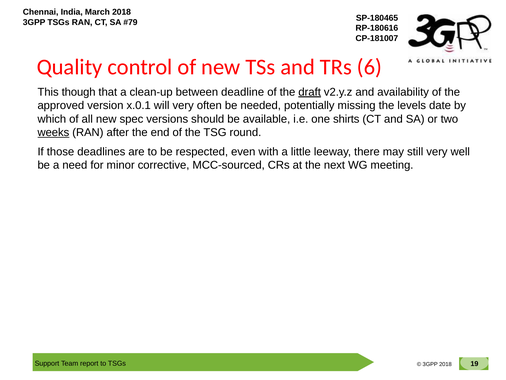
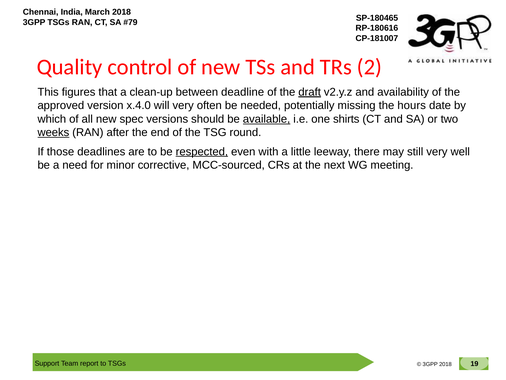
6: 6 -> 2 (369, 67)
though: though -> figures (79, 92)
x.0.1: x.0.1 -> x.4.0 (139, 105)
levels: levels -> hours (412, 105)
available underline: none -> present (267, 119)
respected underline: none -> present (202, 151)
